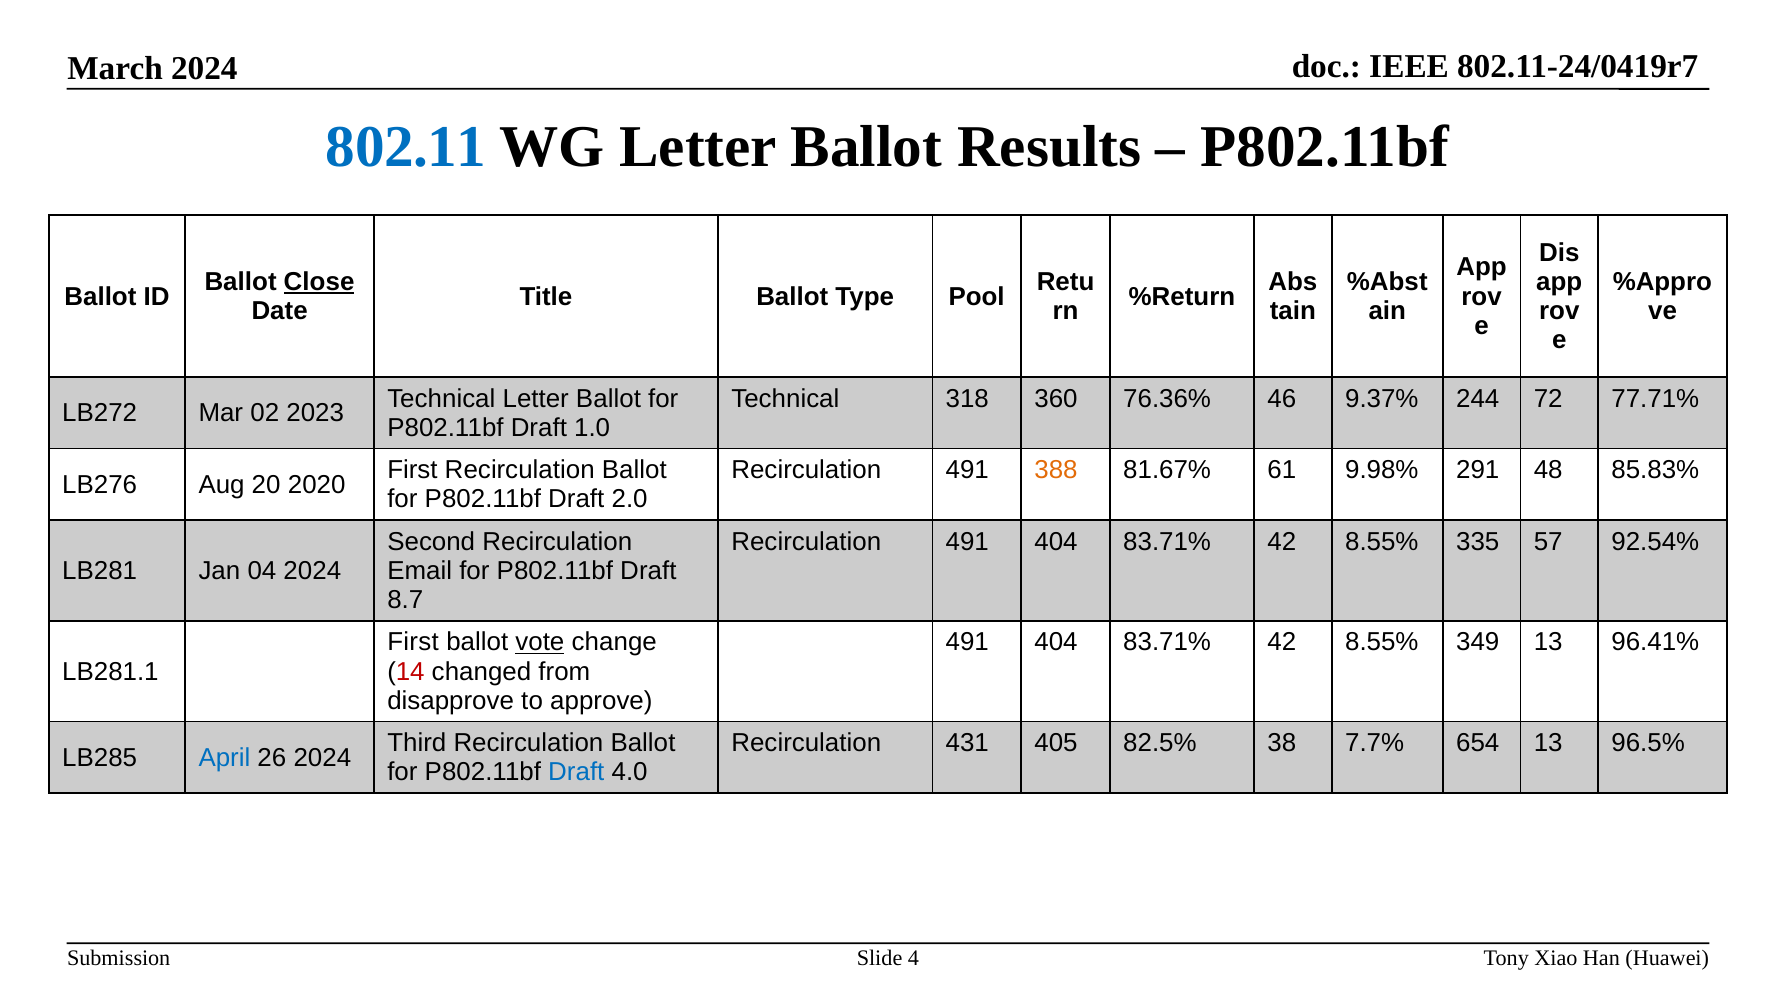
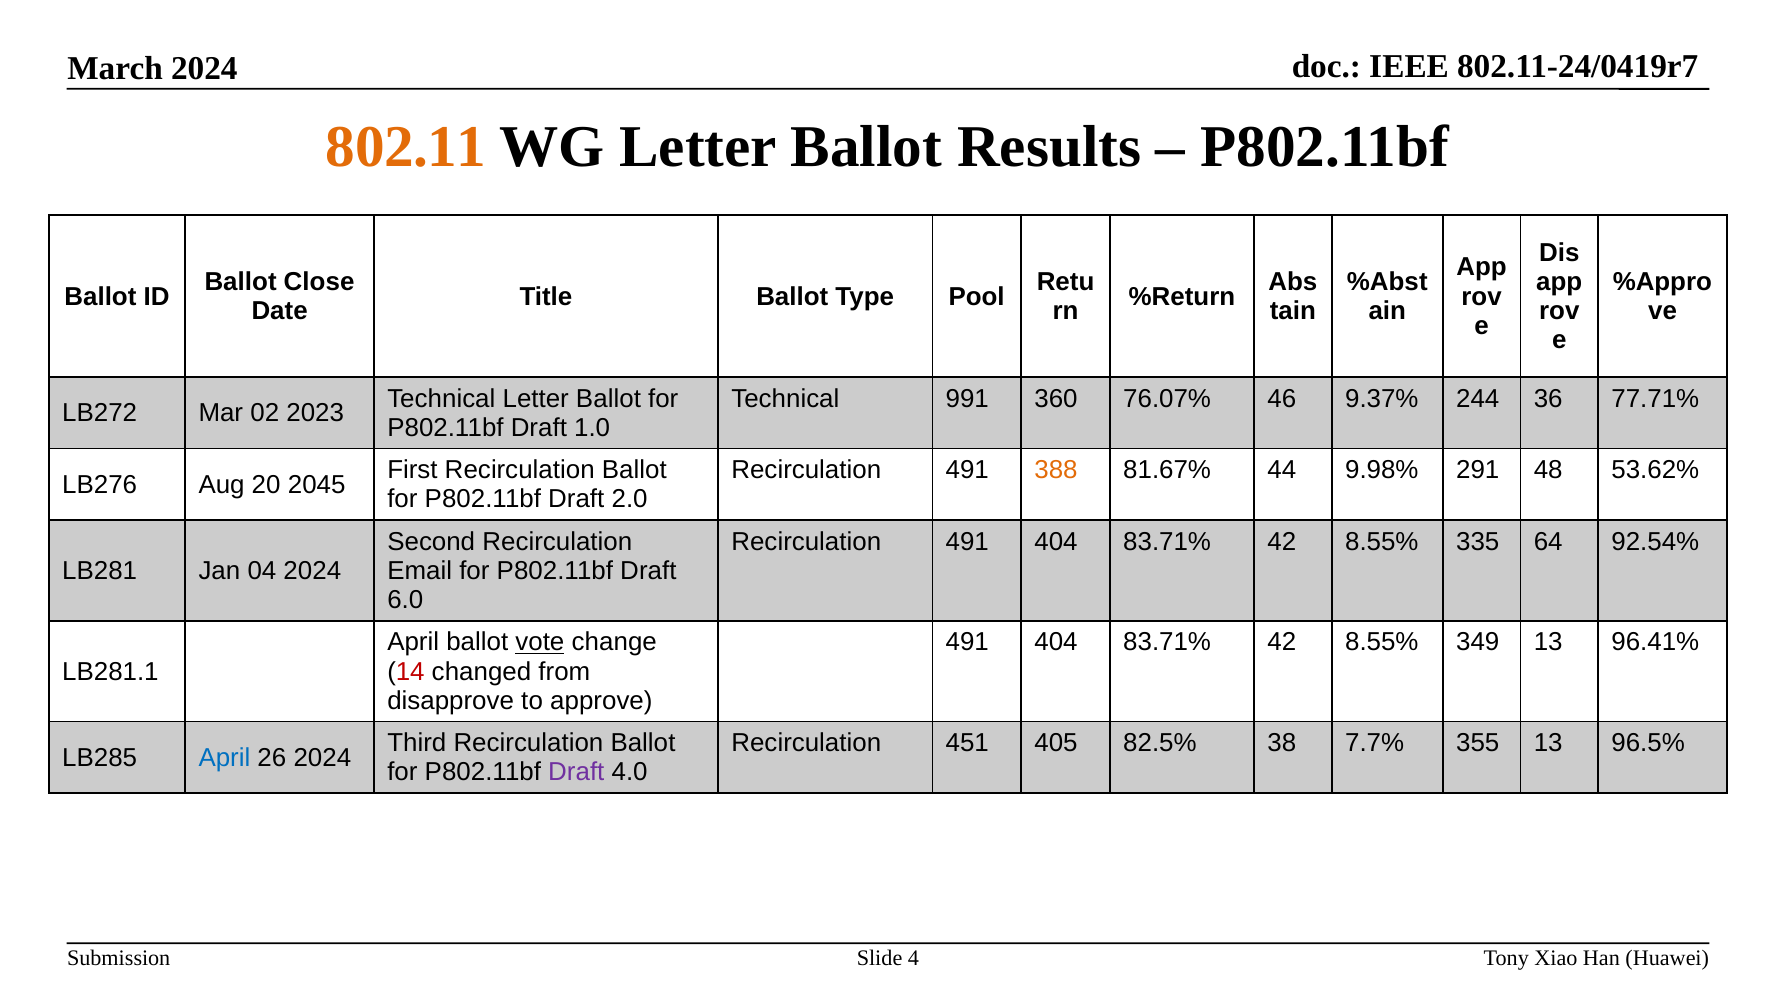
802.11 colour: blue -> orange (406, 146)
Close underline: present -> none (319, 282)
318: 318 -> 991 (967, 399)
76.36%: 76.36% -> 76.07% (1167, 399)
72: 72 -> 36 (1548, 399)
61: 61 -> 44 (1282, 470)
85.83%: 85.83% -> 53.62% (1655, 470)
2020: 2020 -> 2045 (317, 485)
57: 57 -> 64 (1548, 542)
8.7: 8.7 -> 6.0 (405, 600)
First: First -> April (413, 642)
431: 431 -> 451 (967, 743)
654: 654 -> 355 (1478, 743)
Draft colour: blue -> purple (576, 772)
